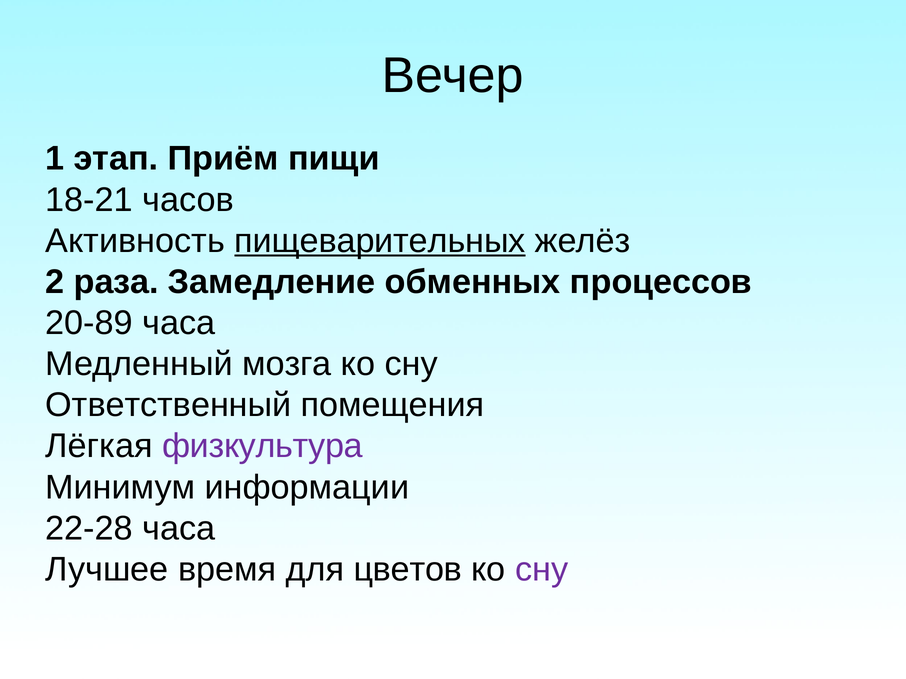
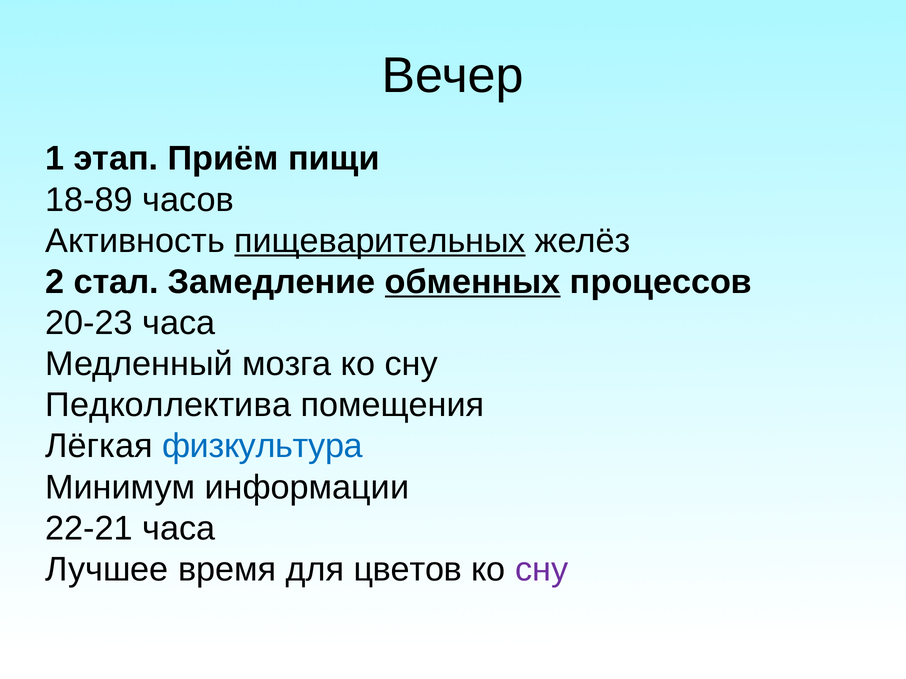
18-21: 18-21 -> 18-89 (89, 200)
раза: раза -> стал (116, 282)
обменных underline: none -> present (473, 282)
20-89: 20-89 -> 20-23 (89, 323)
Ответственный: Ответственный -> Педколлектива (168, 405)
физкультура colour: purple -> blue (262, 446)
22-28: 22-28 -> 22-21 (89, 529)
